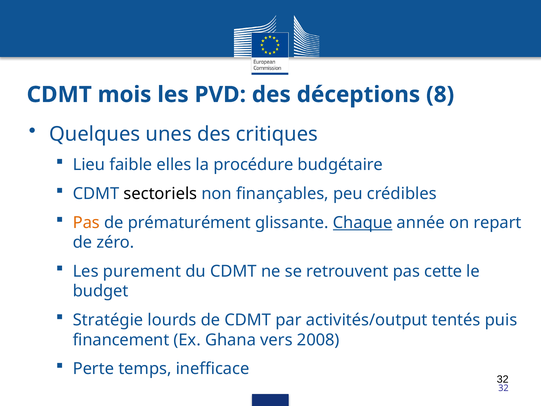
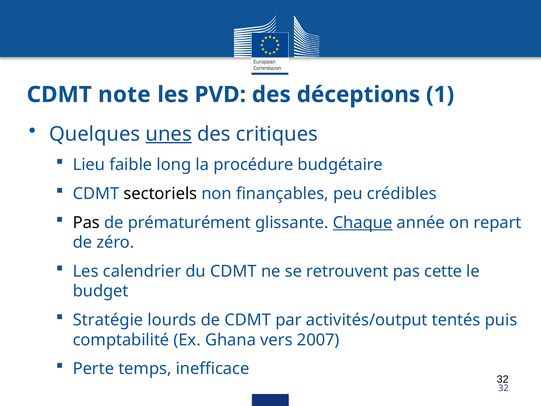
mois: mois -> note (124, 95)
8: 8 -> 1 (440, 95)
unes underline: none -> present (169, 134)
elles: elles -> long (174, 165)
Pas colour: orange -> black (86, 222)
purement: purement -> calendrier (142, 271)
financement: financement -> comptabilité (121, 340)
2008: 2008 -> 2007 (318, 340)
